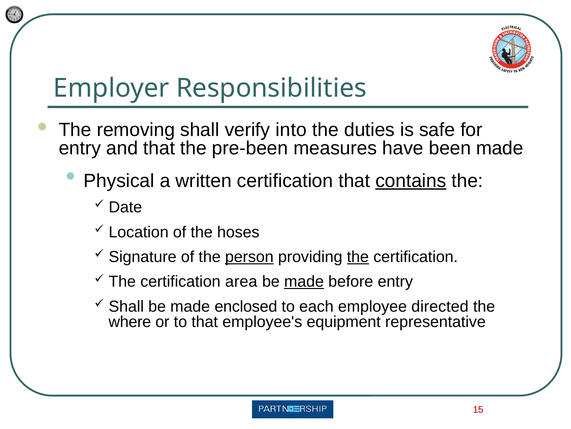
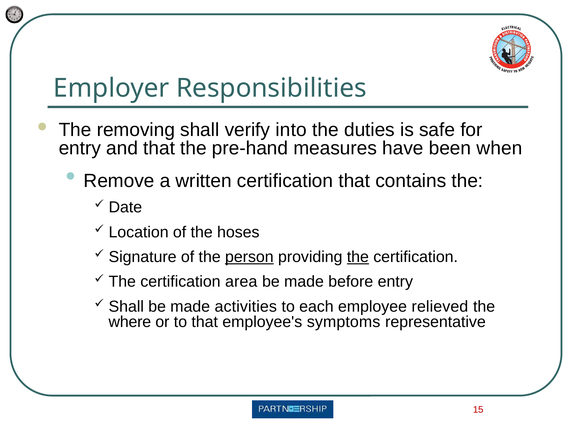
pre-been: pre-been -> pre-hand (250, 148)
been made: made -> when (500, 148)
Physical: Physical -> Remove (119, 180)
contains underline: present -> none (411, 180)
made underline: present -> none (304, 281)
enclosed: enclosed -> activities (246, 306)
directed: directed -> relieved (440, 306)
equipment: equipment -> symptoms (344, 321)
